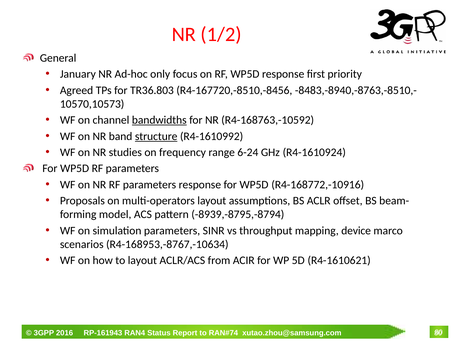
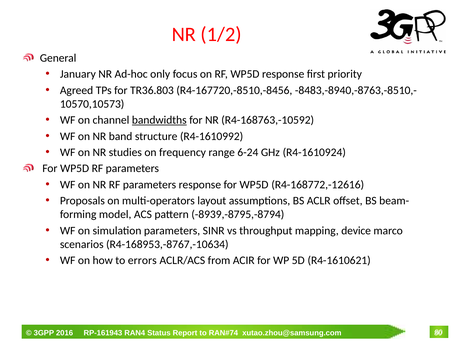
structure underline: present -> none (156, 136)
R4-168772,-10916: R4-168772,-10916 -> R4-168772,-12616 (318, 184)
to layout: layout -> errors (142, 260)
